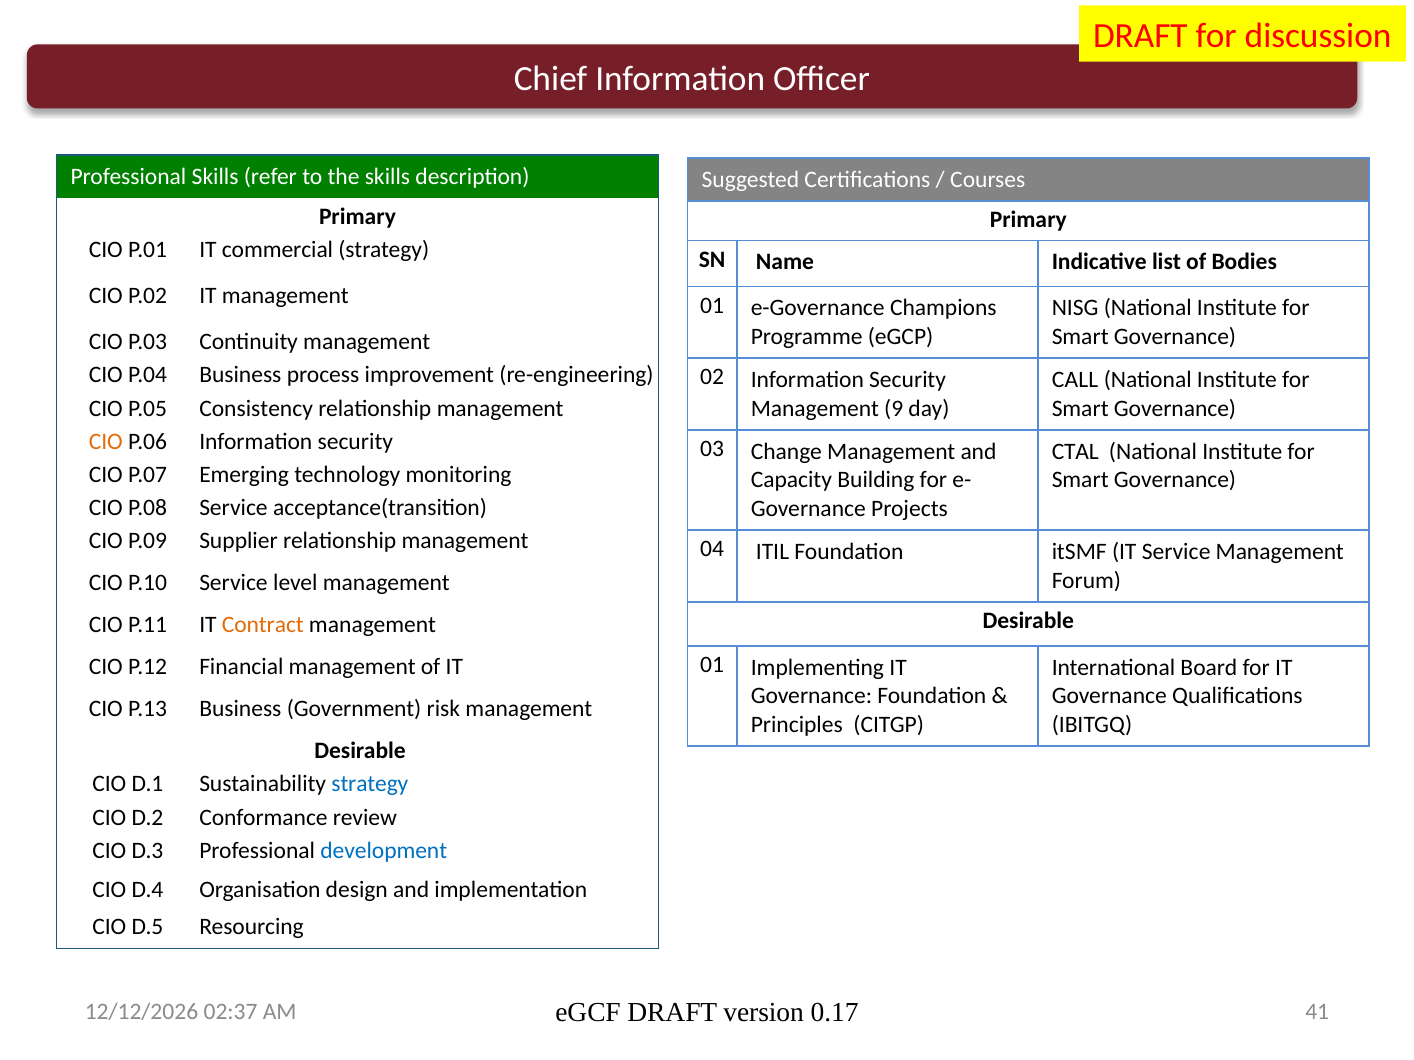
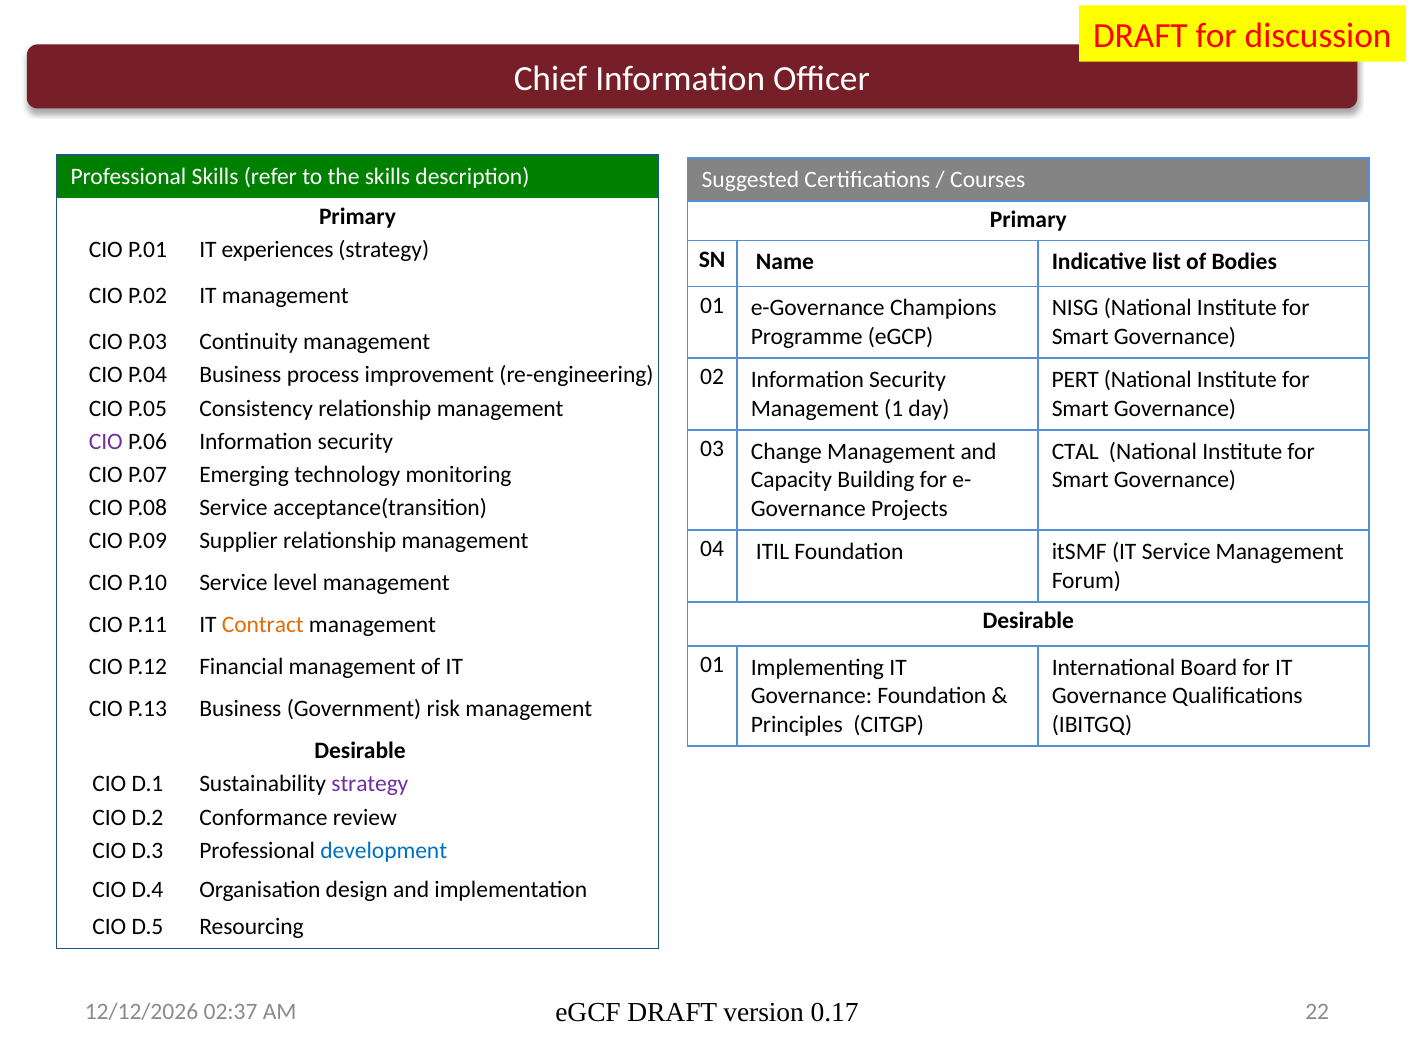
commercial: commercial -> experiences (278, 250)
CALL: CALL -> PERT (1075, 380)
9: 9 -> 1 (894, 409)
CIO colour: orange -> purple (106, 442)
strategy colour: blue -> purple (370, 784)
41: 41 -> 22 (1317, 1013)
